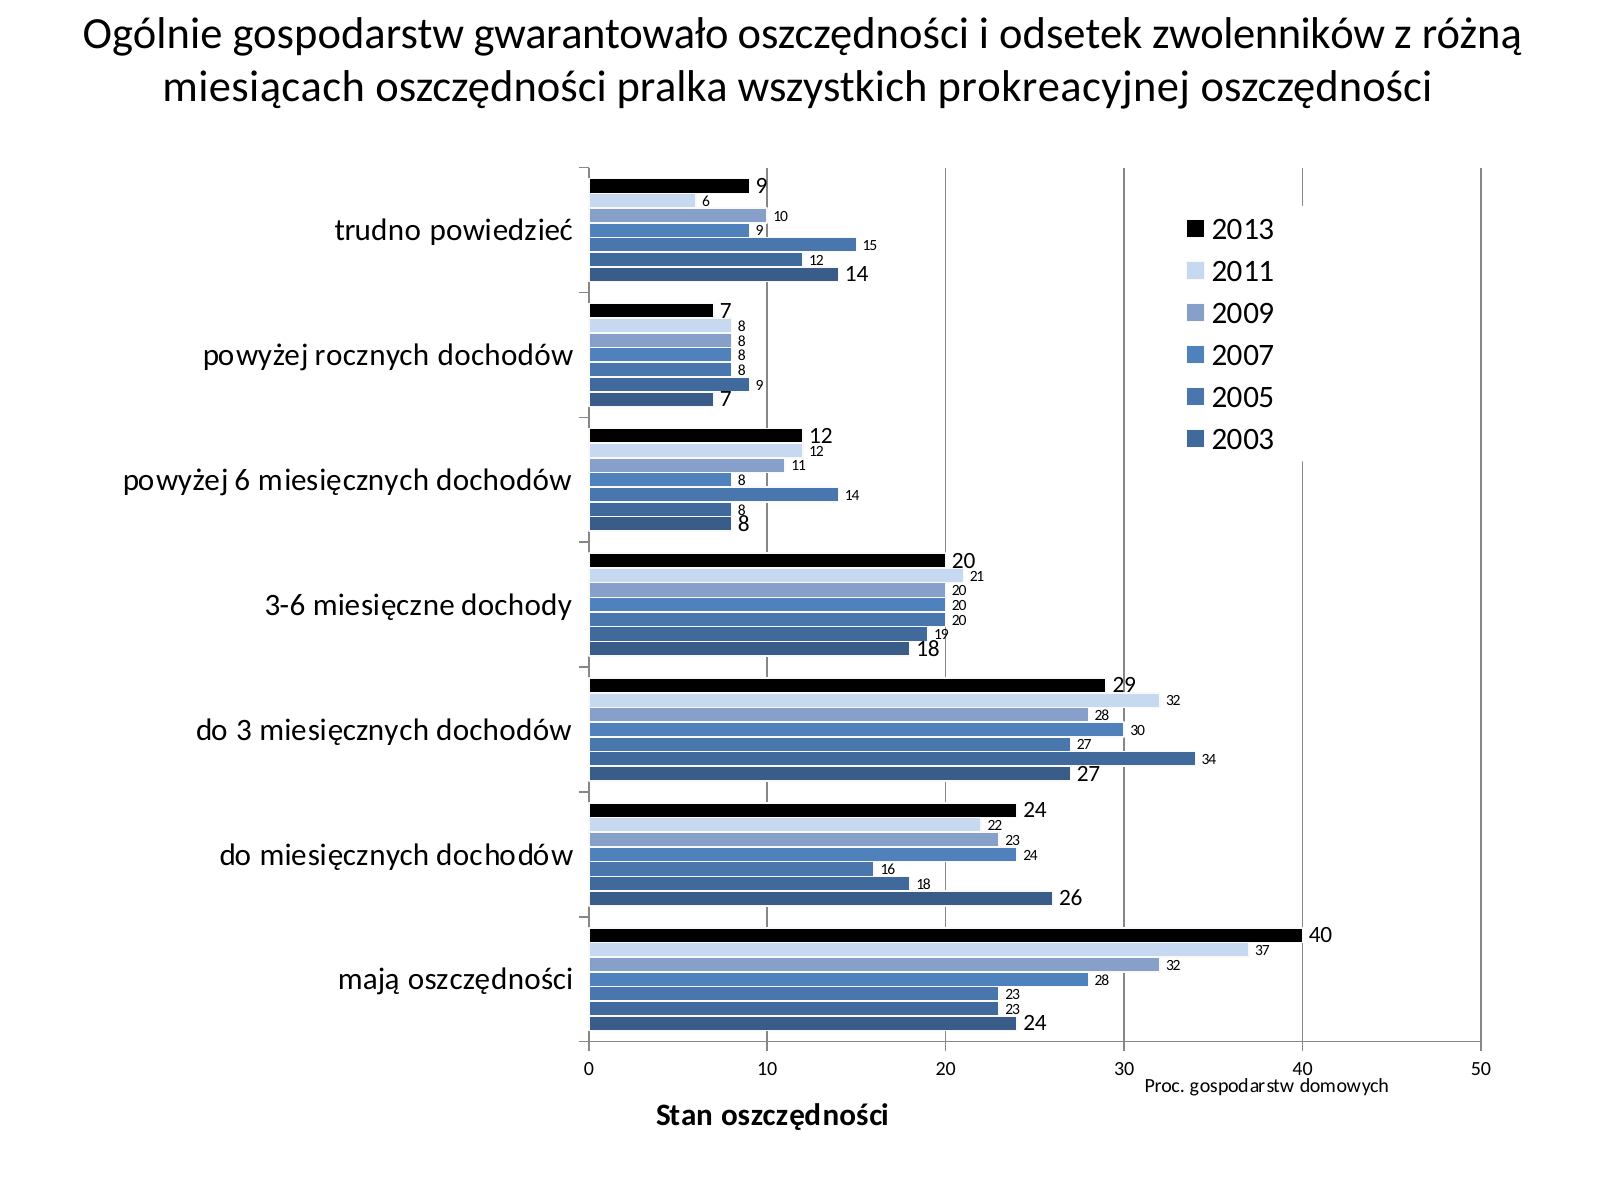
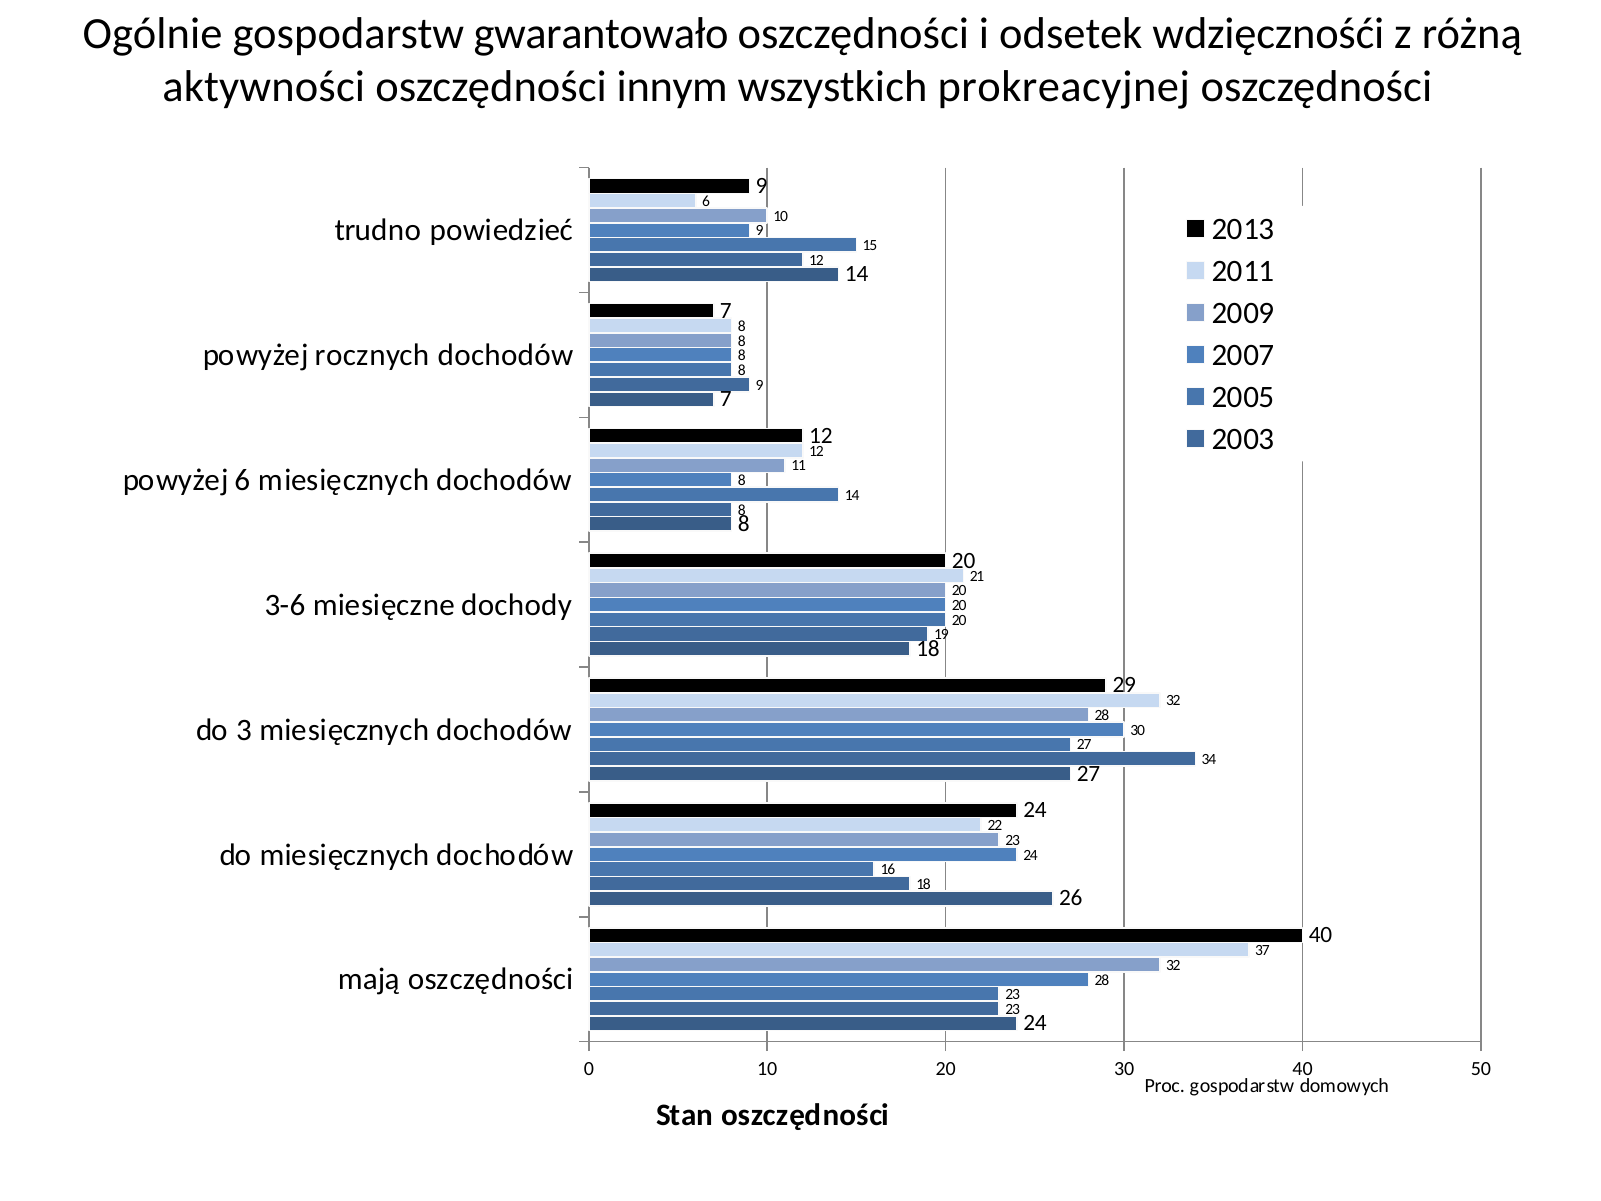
zwolenników: zwolenników -> wdzięcznośći (1268, 34)
miesiącach: miesiącach -> aktywności (264, 87)
pralka: pralka -> innym (672, 87)
